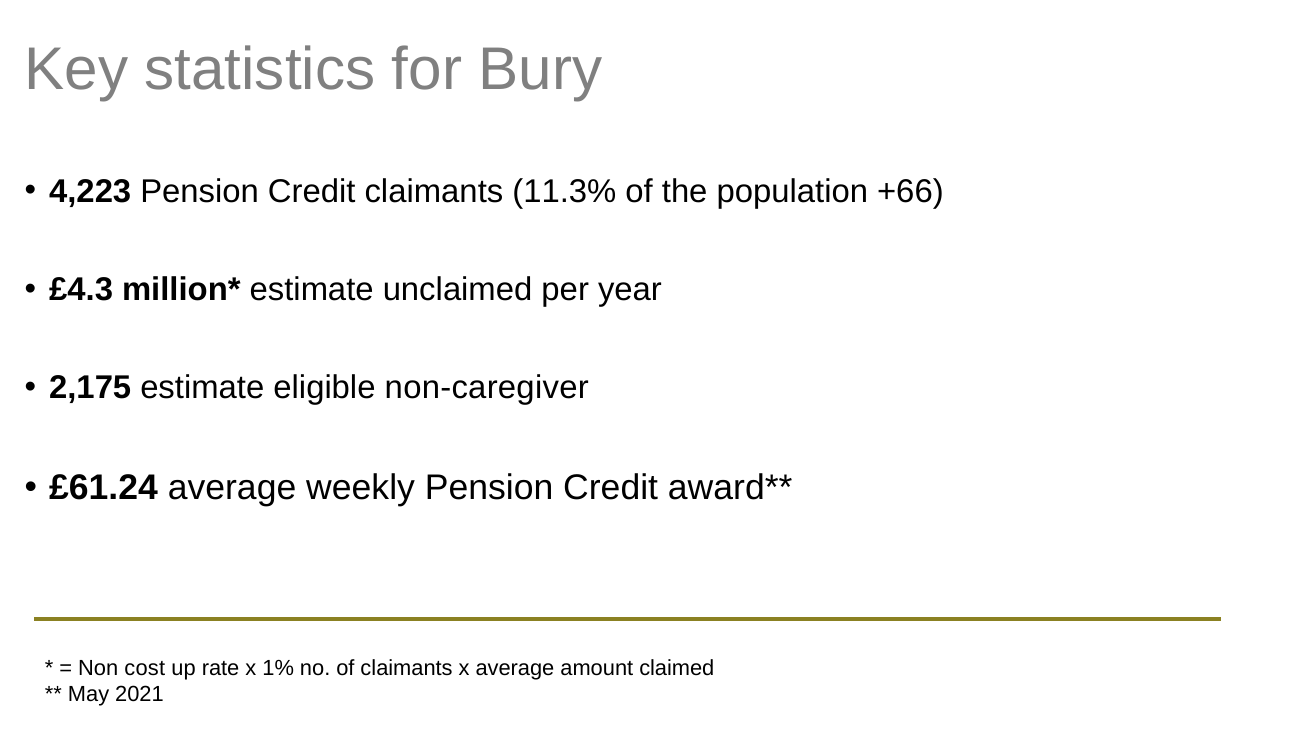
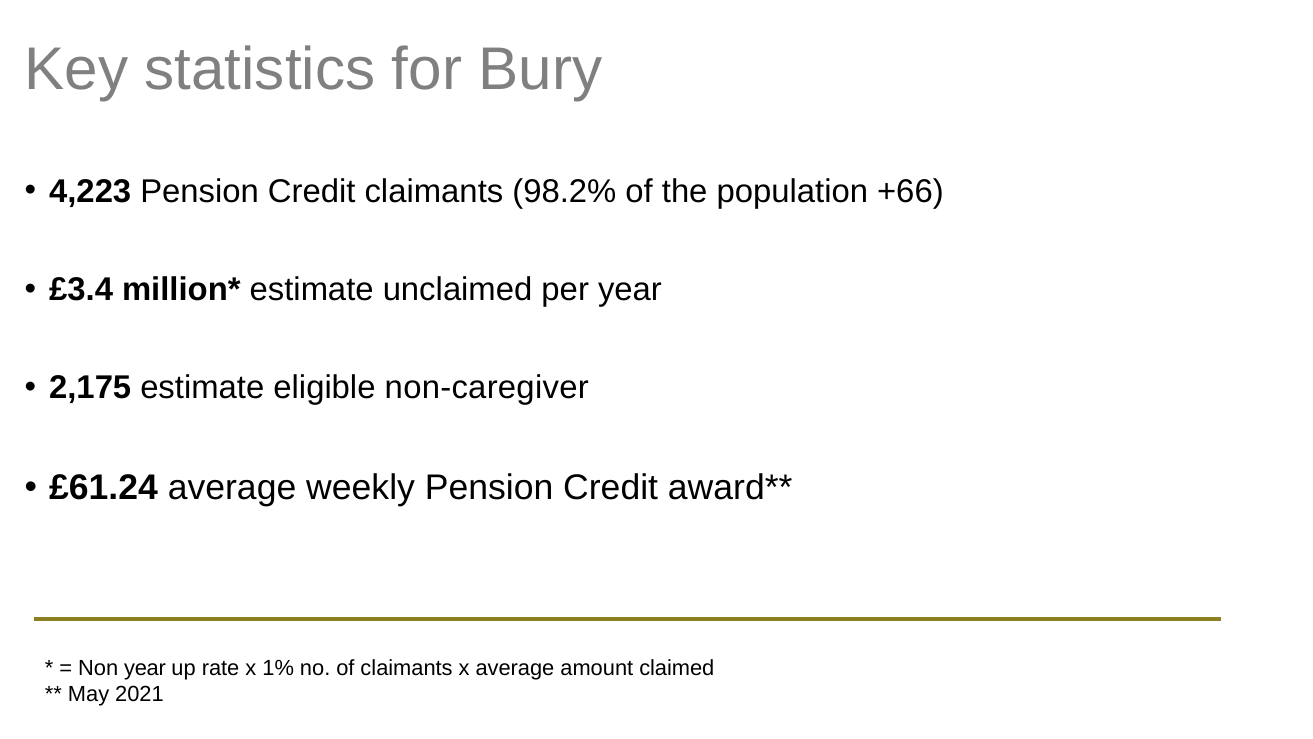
11.3%: 11.3% -> 98.2% (564, 191)
£4.3: £4.3 -> £3.4 (81, 290)
Non cost: cost -> year (145, 668)
